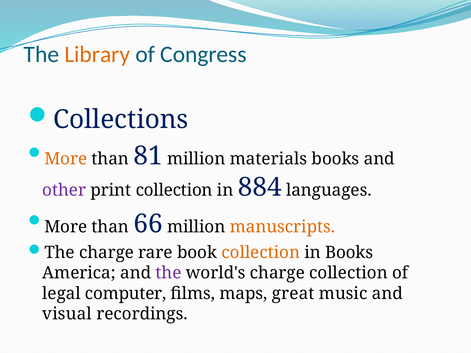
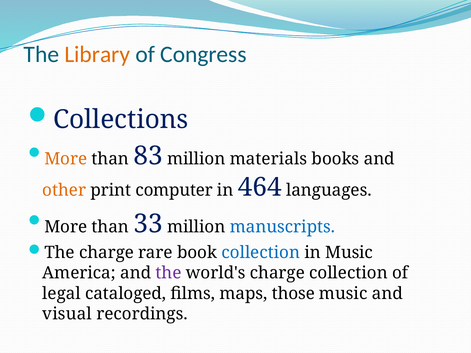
81: 81 -> 83 (148, 156)
other colour: purple -> orange (64, 191)
print collection: collection -> computer (174, 191)
884: 884 -> 464 (260, 187)
66: 66 -> 33 (148, 224)
manuscripts colour: orange -> blue (282, 227)
collection colour: orange -> blue (261, 253)
in Books: Books -> Music (349, 253)
computer: computer -> cataloged (126, 294)
great: great -> those (293, 294)
